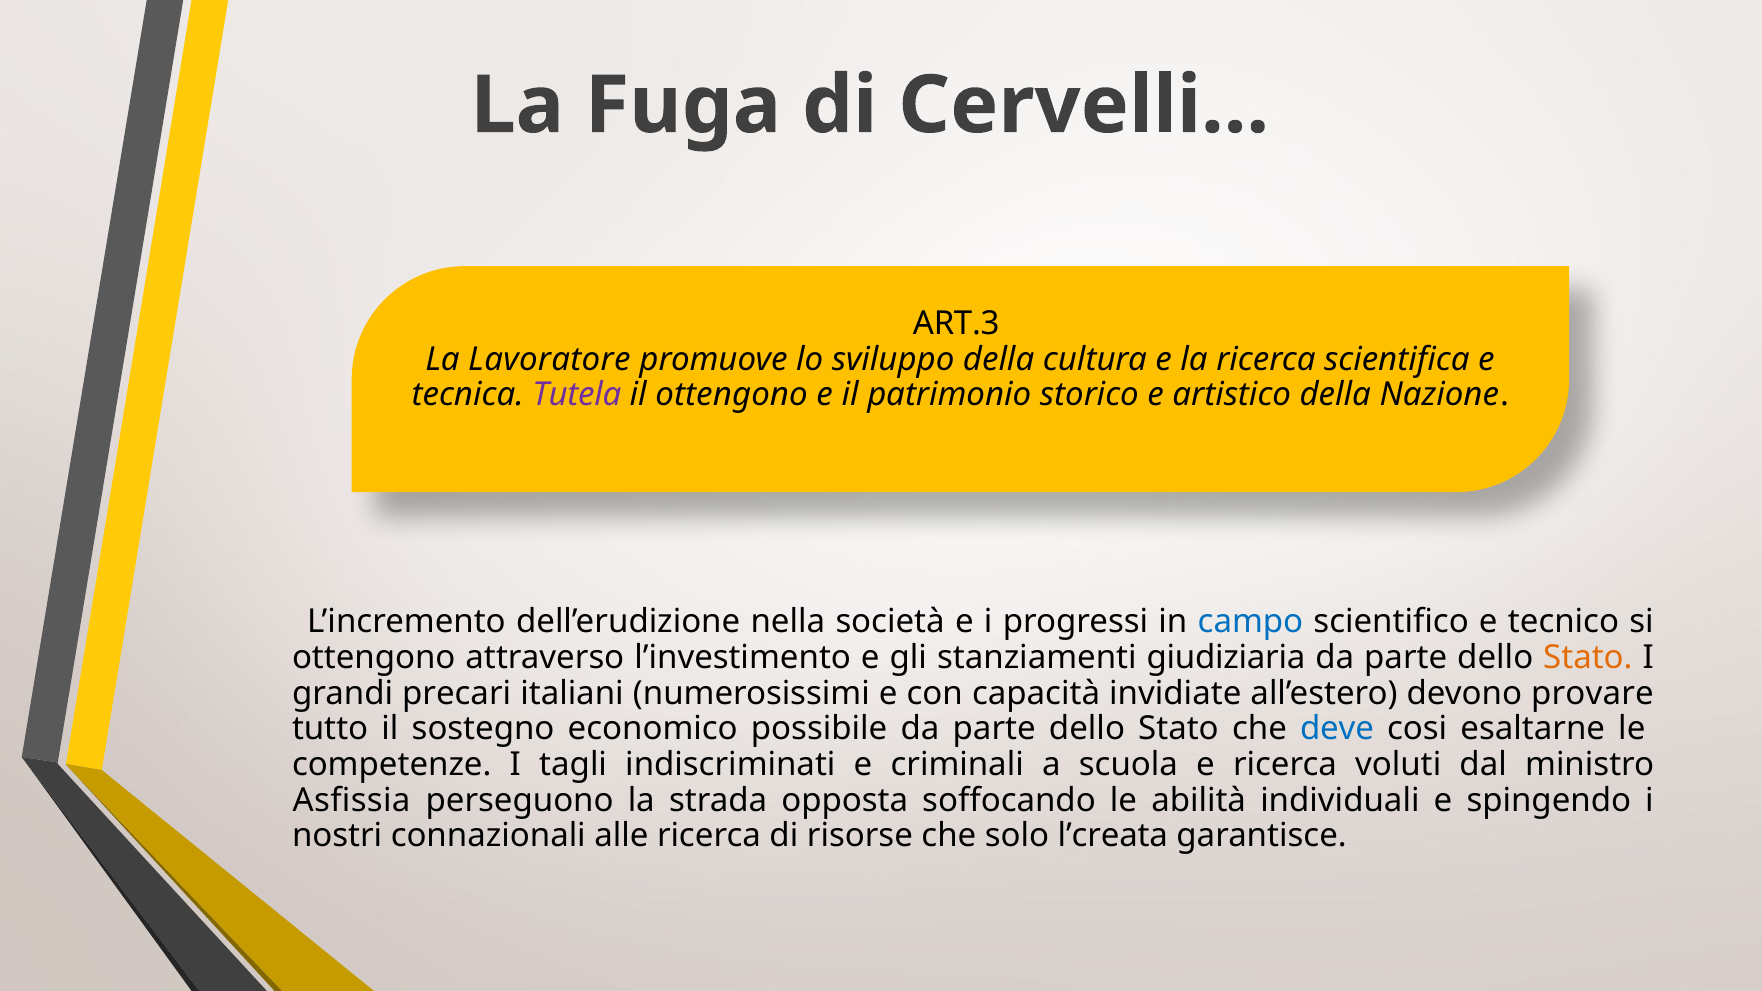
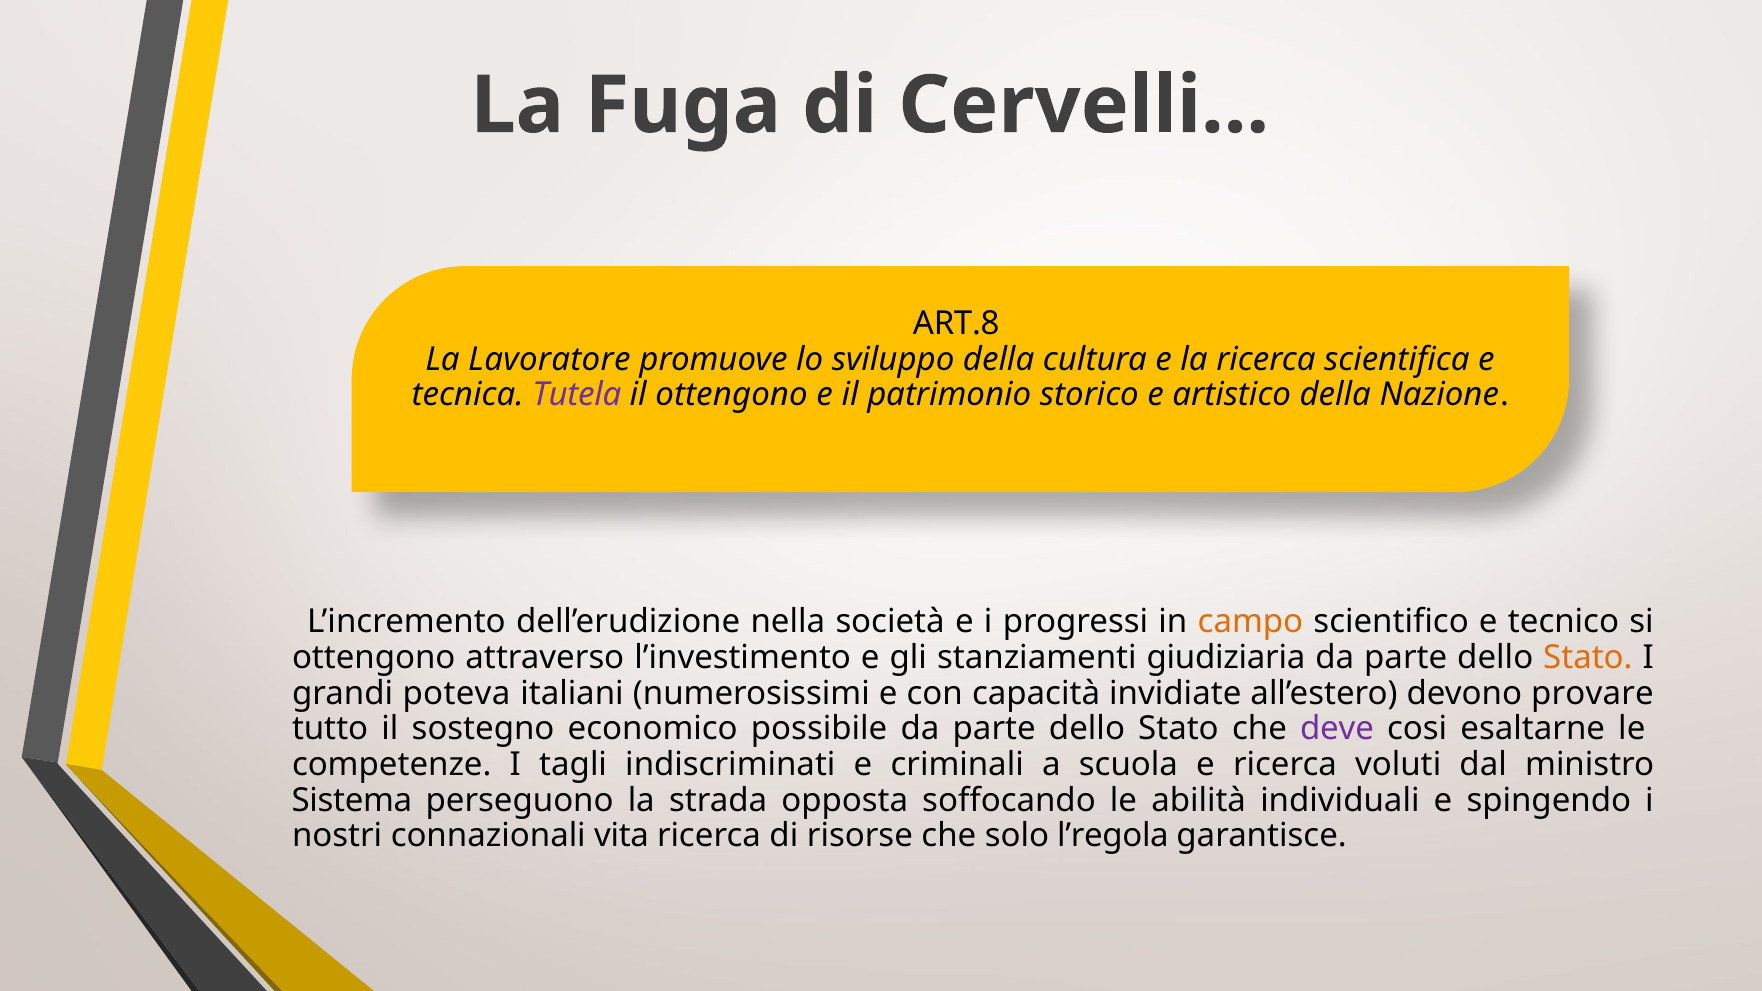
ART.3: ART.3 -> ART.8 (956, 323)
campo colour: blue -> orange (1250, 622)
precari: precari -> poteva (456, 693)
deve colour: blue -> purple (1337, 729)
Asfissia: Asfissia -> Sistema (352, 800)
alle: alle -> vita (622, 836)
l’creata: l’creata -> l’regola (1113, 836)
